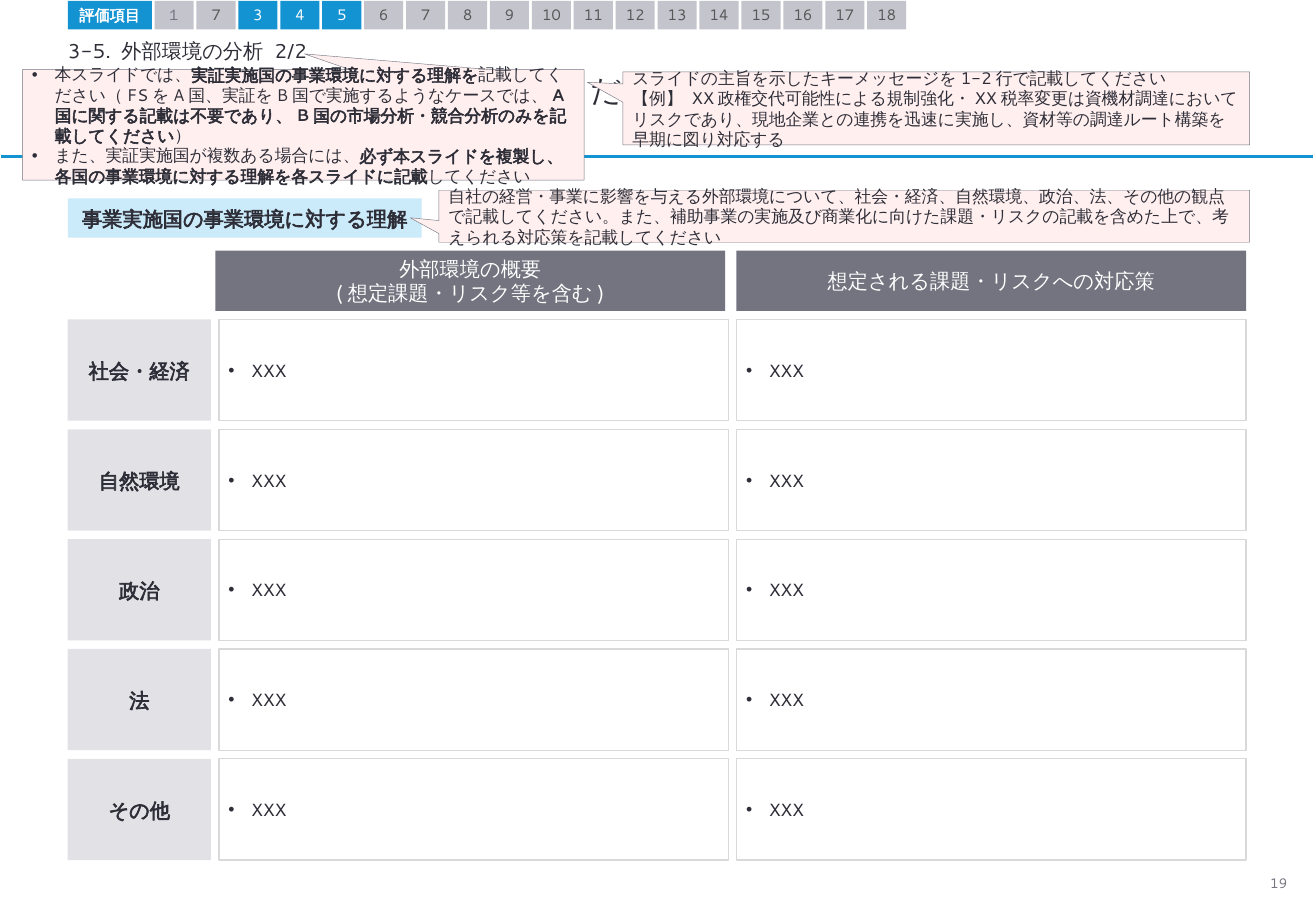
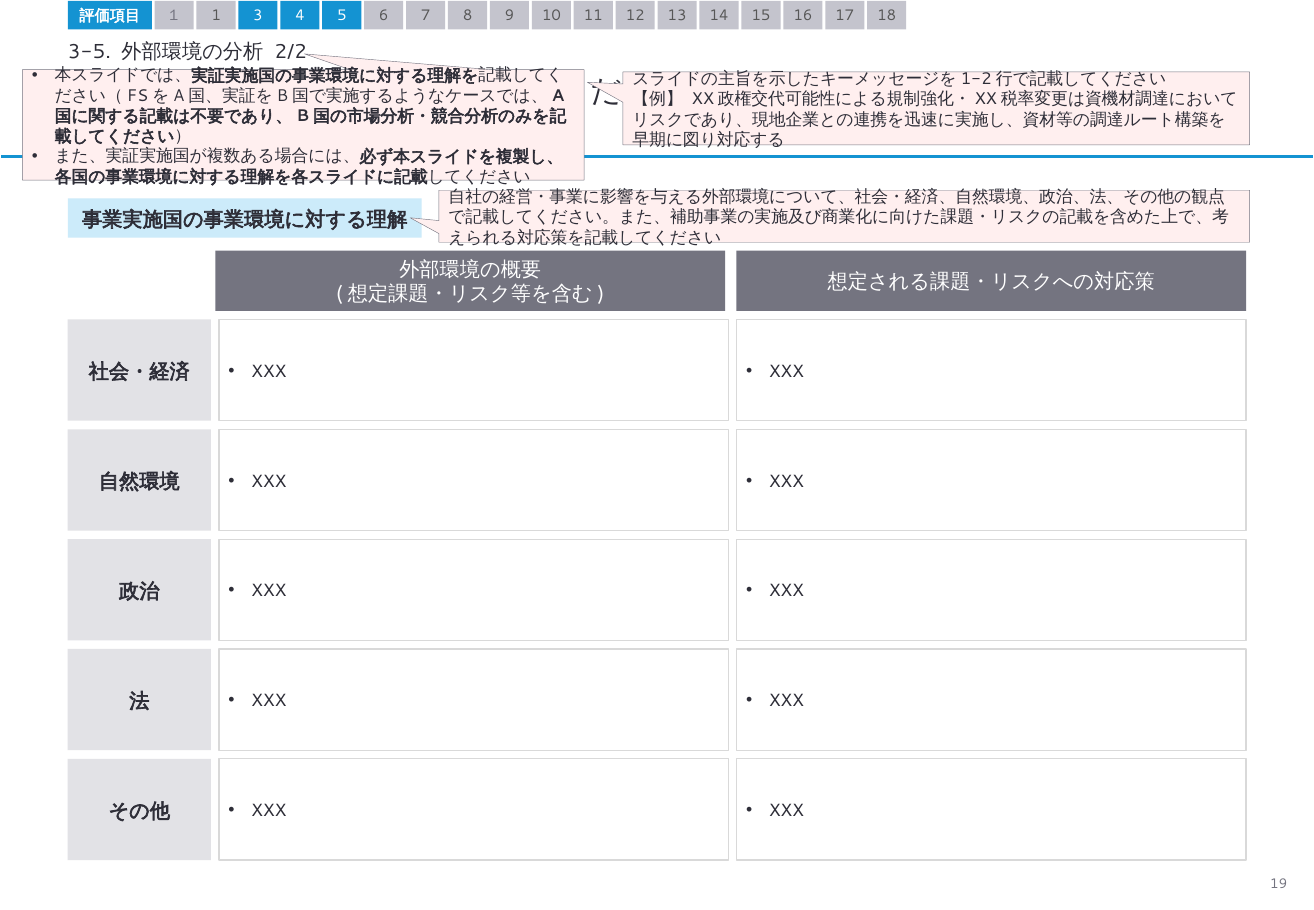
１ 7: 7 -> 1 (216, 15)
